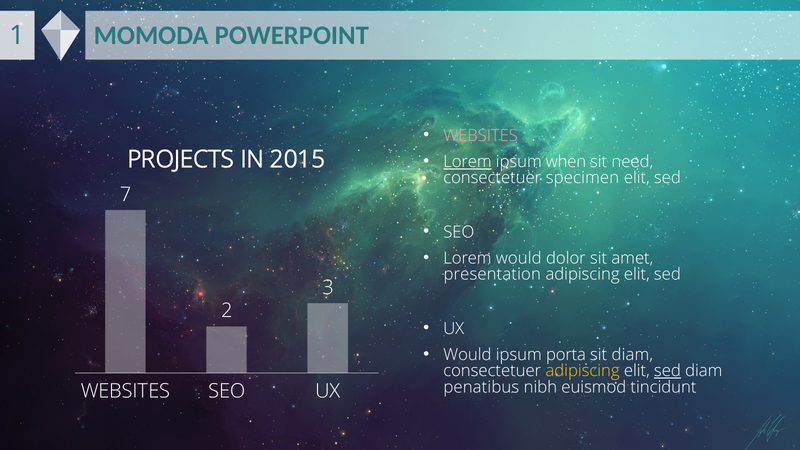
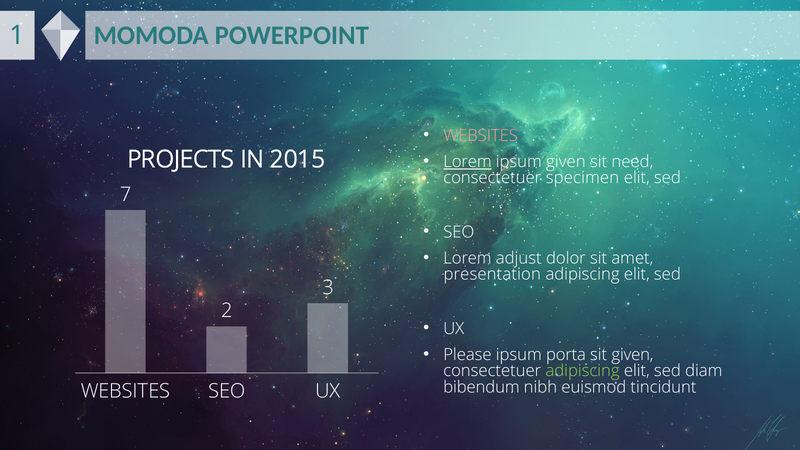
ipsum when: when -> given (566, 162)
Lorem would: would -> adjust (519, 258)
Would: Would -> Please (467, 355)
sit diam: diam -> given (632, 355)
adipiscing colour: yellow -> light green (583, 371)
sed underline: present -> none (667, 371)
penatibus: penatibus -> bibendum (481, 387)
